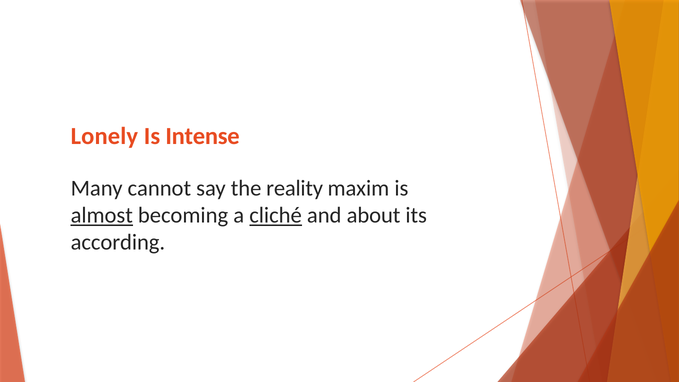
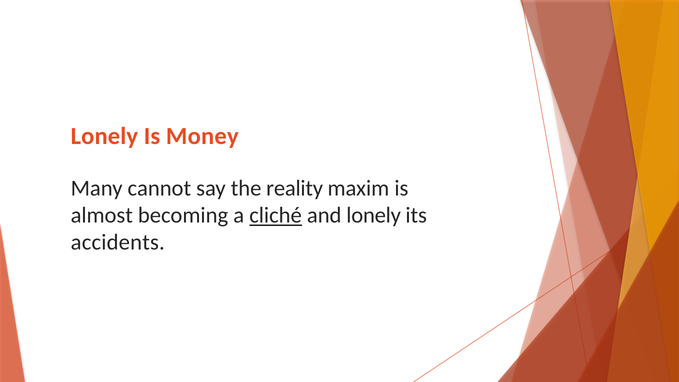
Intense: Intense -> Money (202, 136)
almost underline: present -> none (102, 215)
and about: about -> lonely (374, 215)
according: according -> accidents (118, 242)
